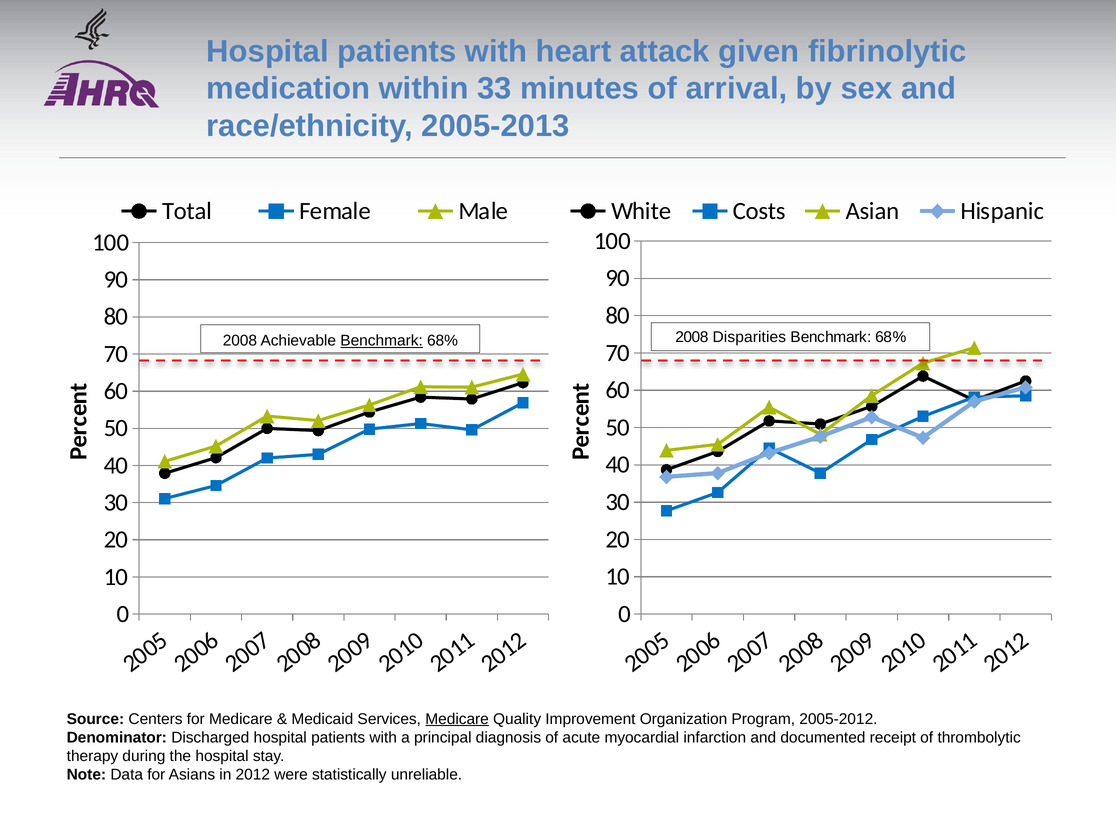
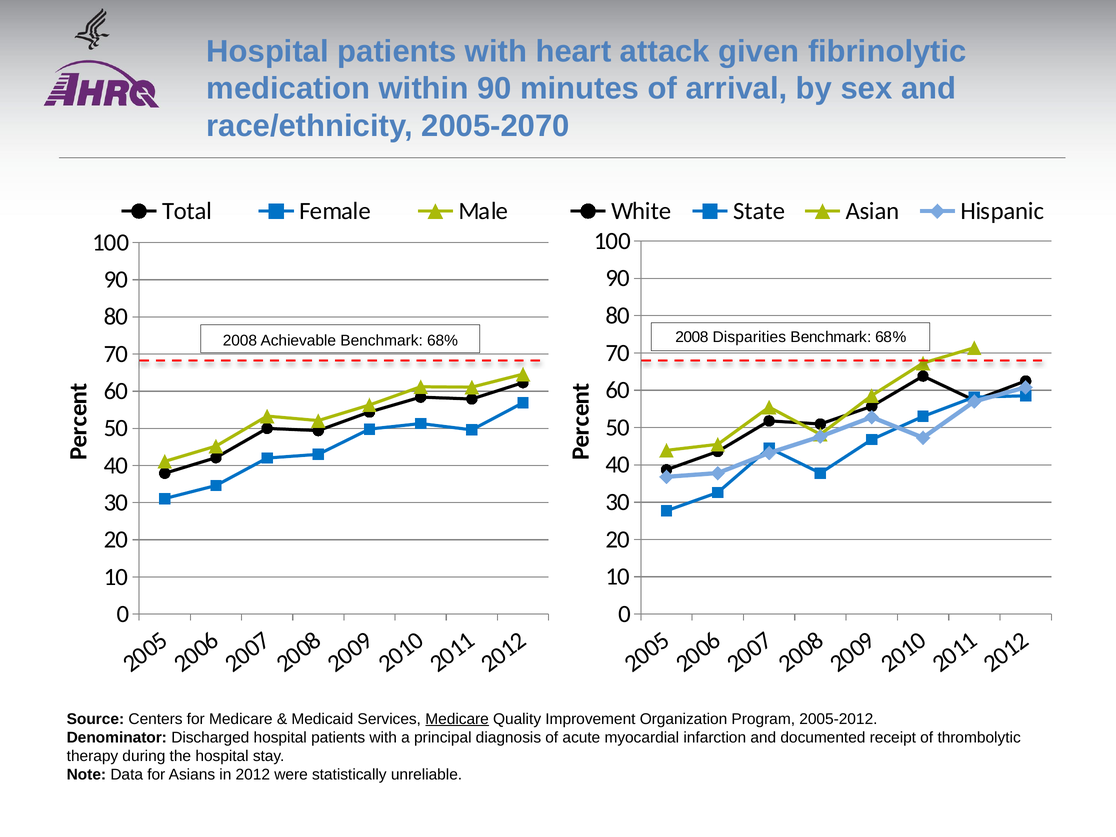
within 33: 33 -> 90 (494, 89)
2005-2013: 2005-2013 -> 2005-2070 (496, 126)
Costs: Costs -> State (759, 211)
Benchmark underline: present -> none (382, 341)
